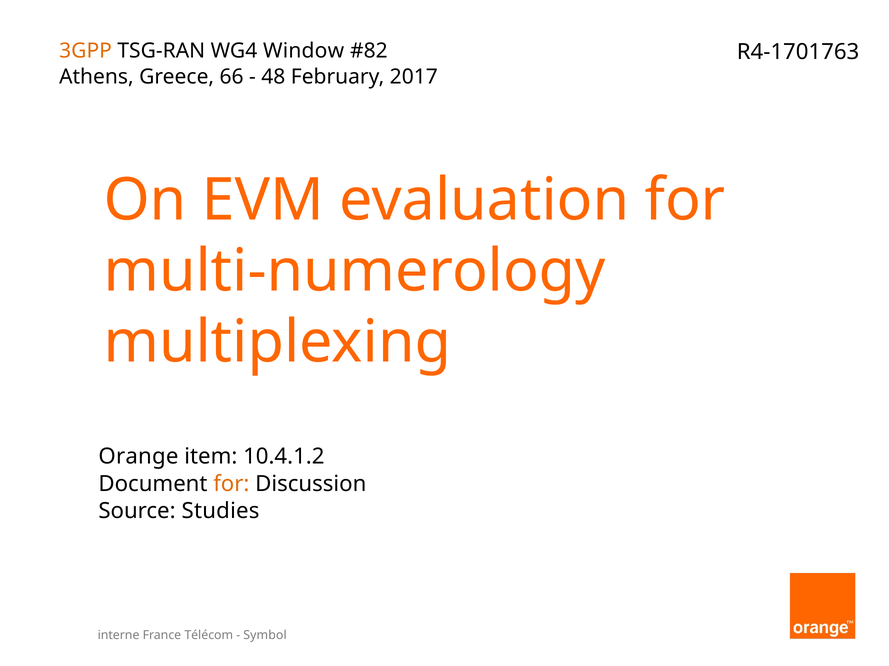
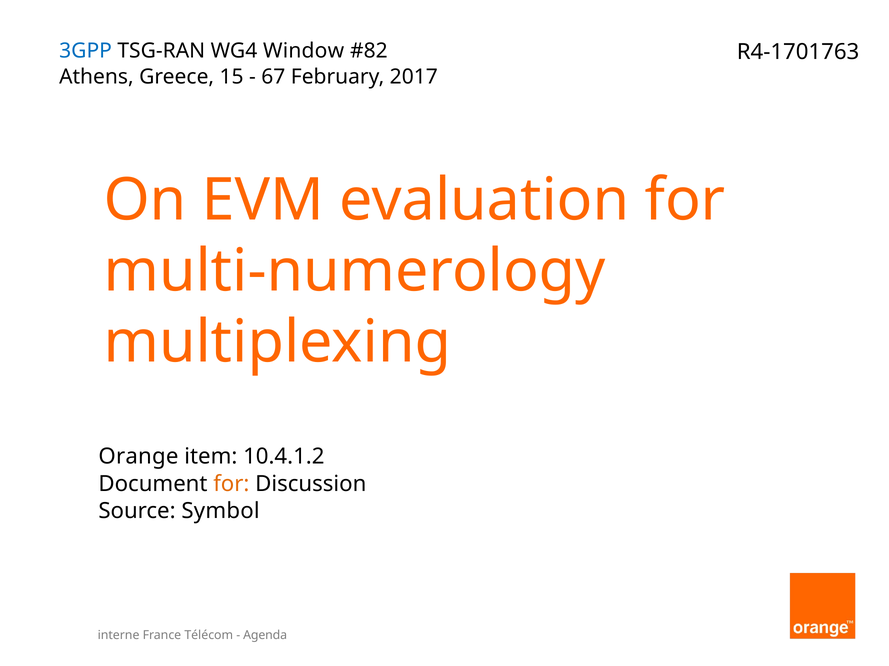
3GPP colour: orange -> blue (86, 51)
66: 66 -> 15 (232, 77)
48: 48 -> 67 (273, 77)
Studies: Studies -> Symbol (221, 512)
Symbol: Symbol -> Agenda (265, 636)
